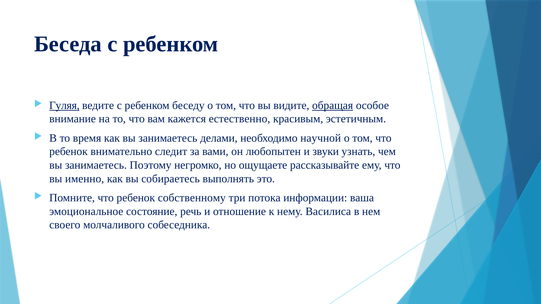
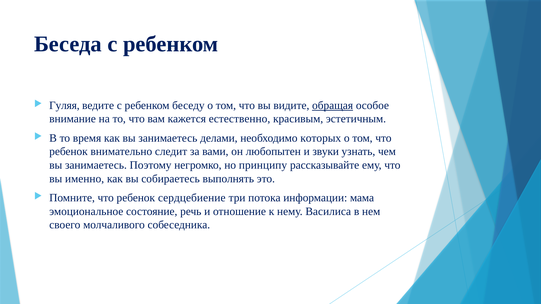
Гуляя underline: present -> none (64, 105)
научной: научной -> которых (321, 138)
ощущаете: ощущаете -> принципу (263, 165)
собственному: собственному -> сердцебиение (192, 198)
ваша: ваша -> мама (362, 198)
